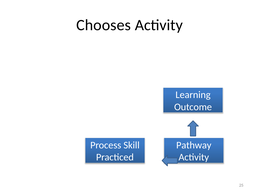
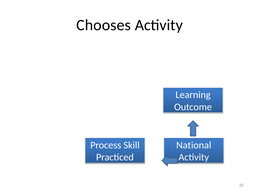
Pathway: Pathway -> National (194, 145)
